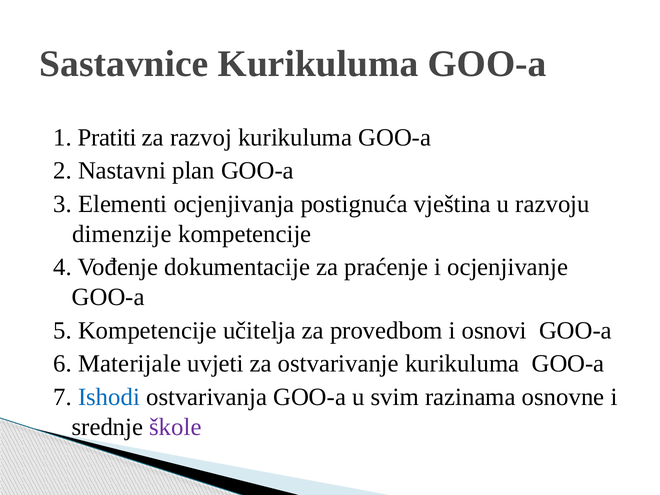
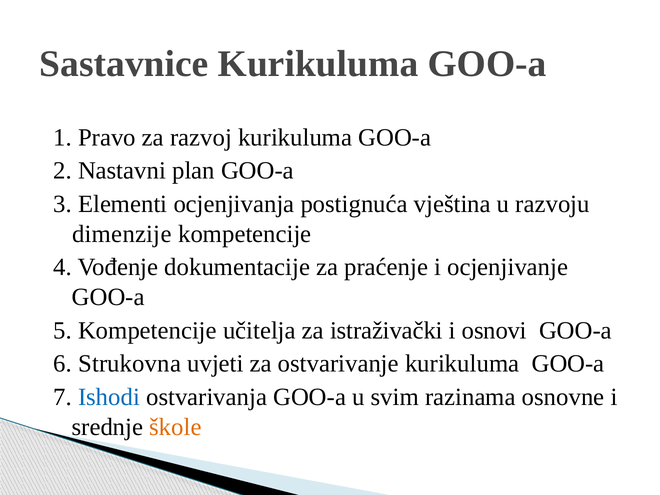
Pratiti: Pratiti -> Pravo (107, 137)
provedbom: provedbom -> istraživački (386, 330)
Materijale: Materijale -> Strukovna (130, 364)
škole colour: purple -> orange (175, 427)
